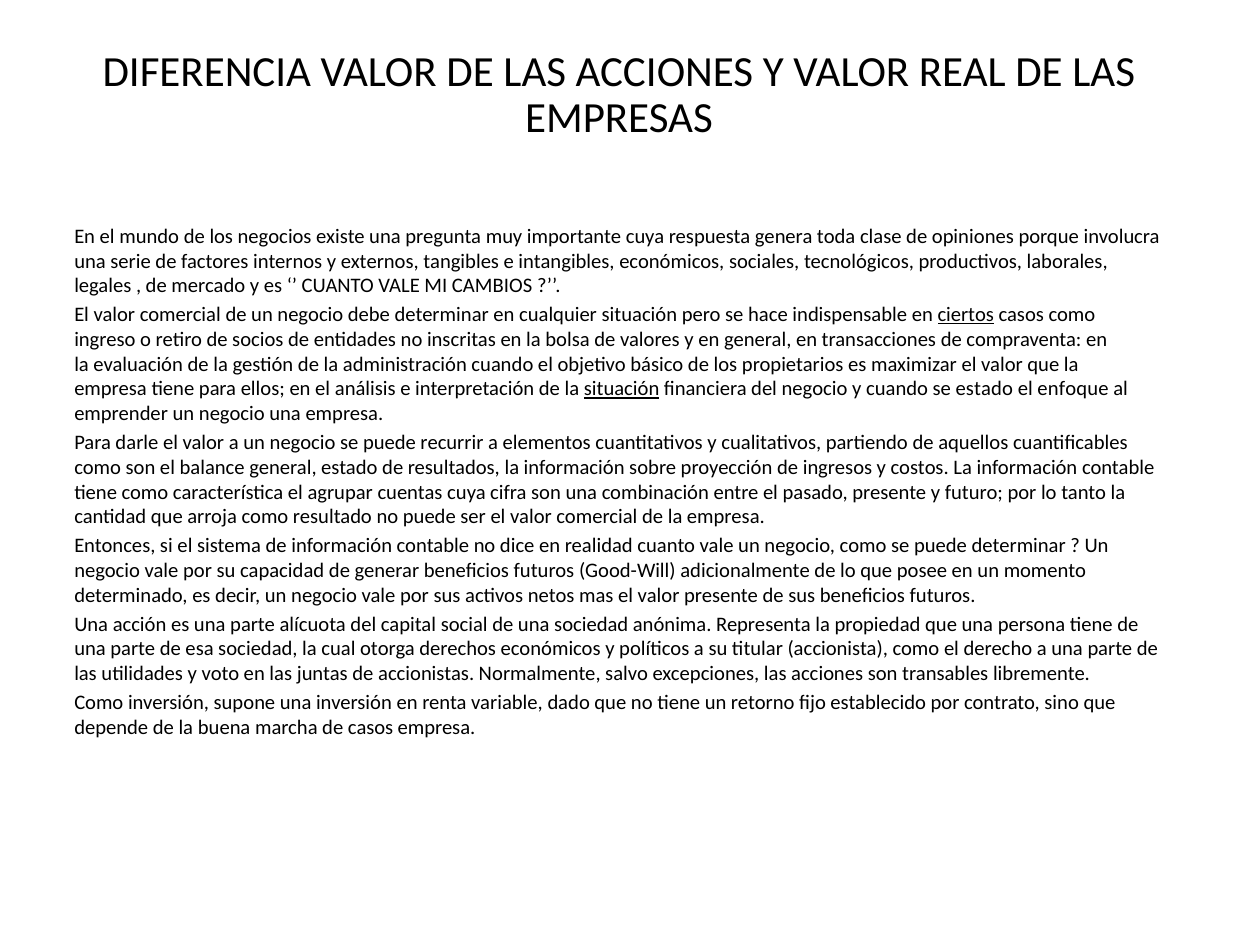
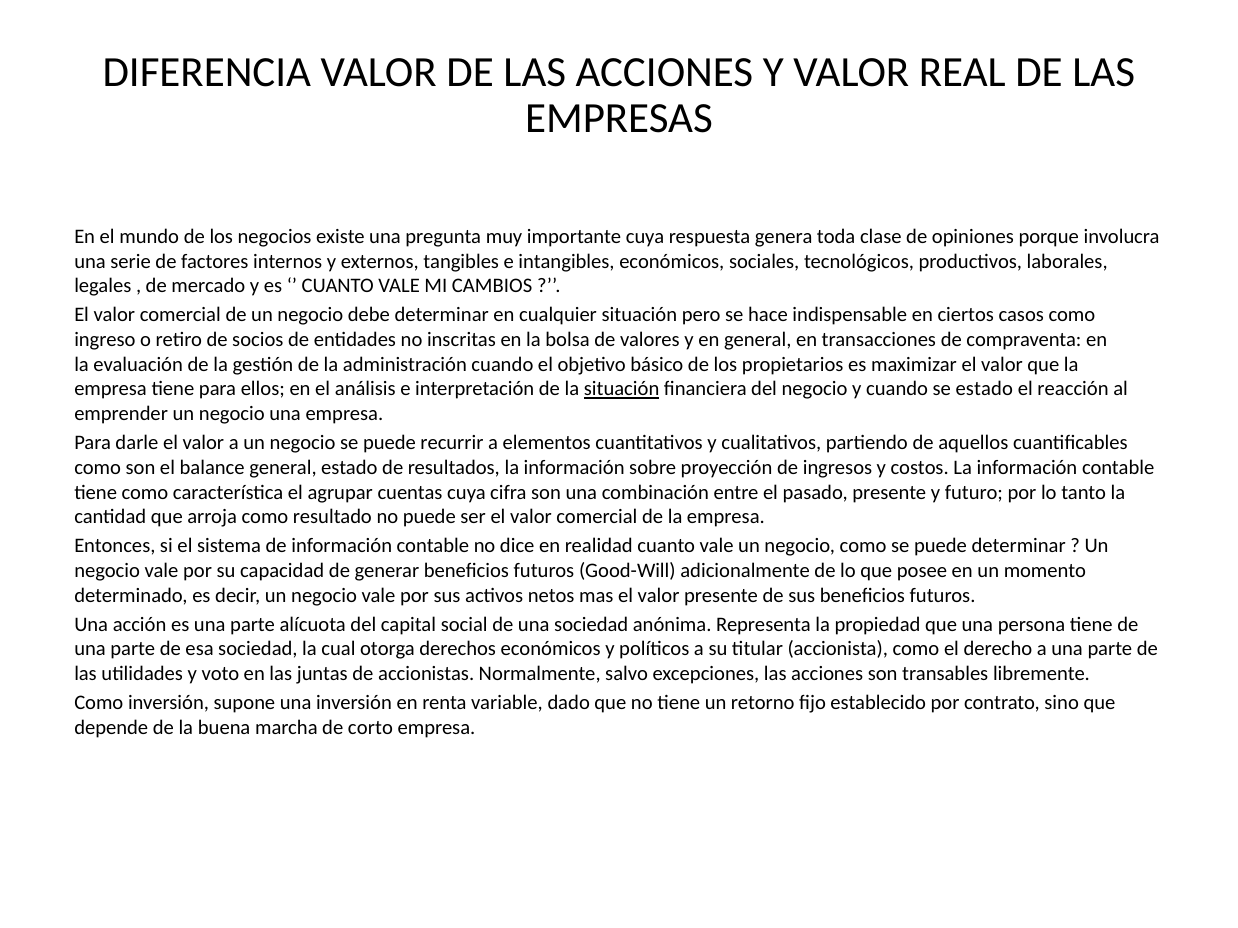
ciertos underline: present -> none (966, 315)
enfoque: enfoque -> reacción (1073, 389)
de casos: casos -> corto (370, 728)
